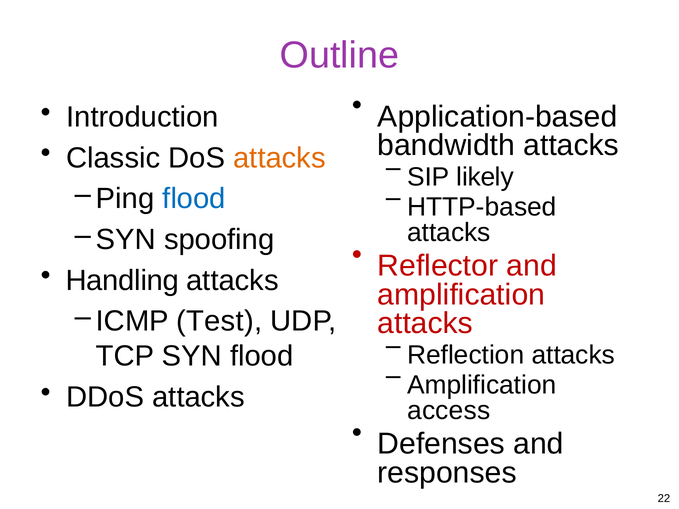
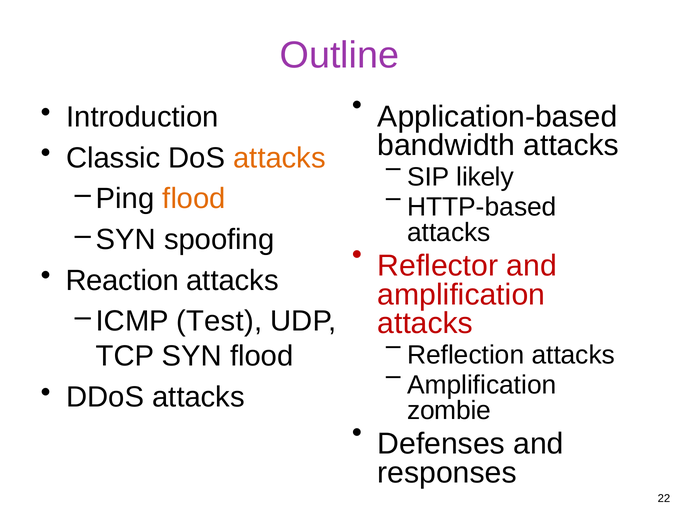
flood colour: blue -> orange (194, 199)
Handling: Handling -> Reaction (122, 281)
access: access -> zombie (449, 411)
